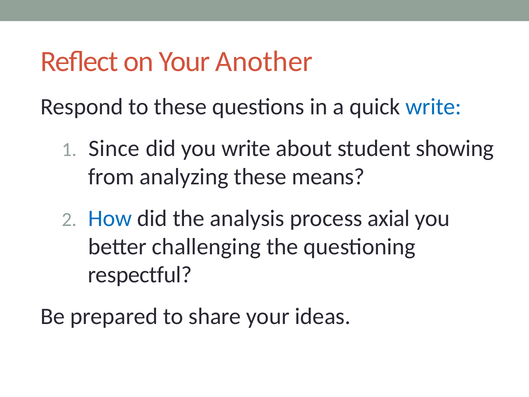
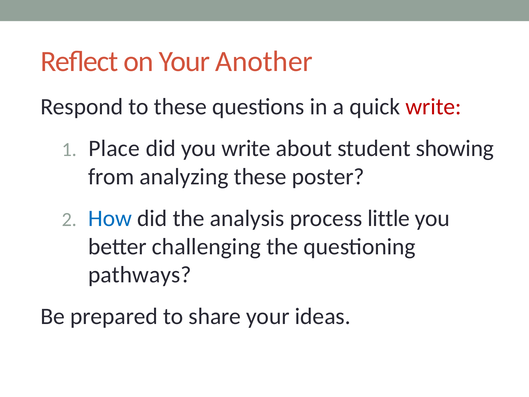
write colour: blue -> red (433, 107)
Since: Since -> Place (114, 148)
means: means -> poster (328, 177)
axial: axial -> little (389, 218)
respectful: respectful -> pathways (140, 275)
